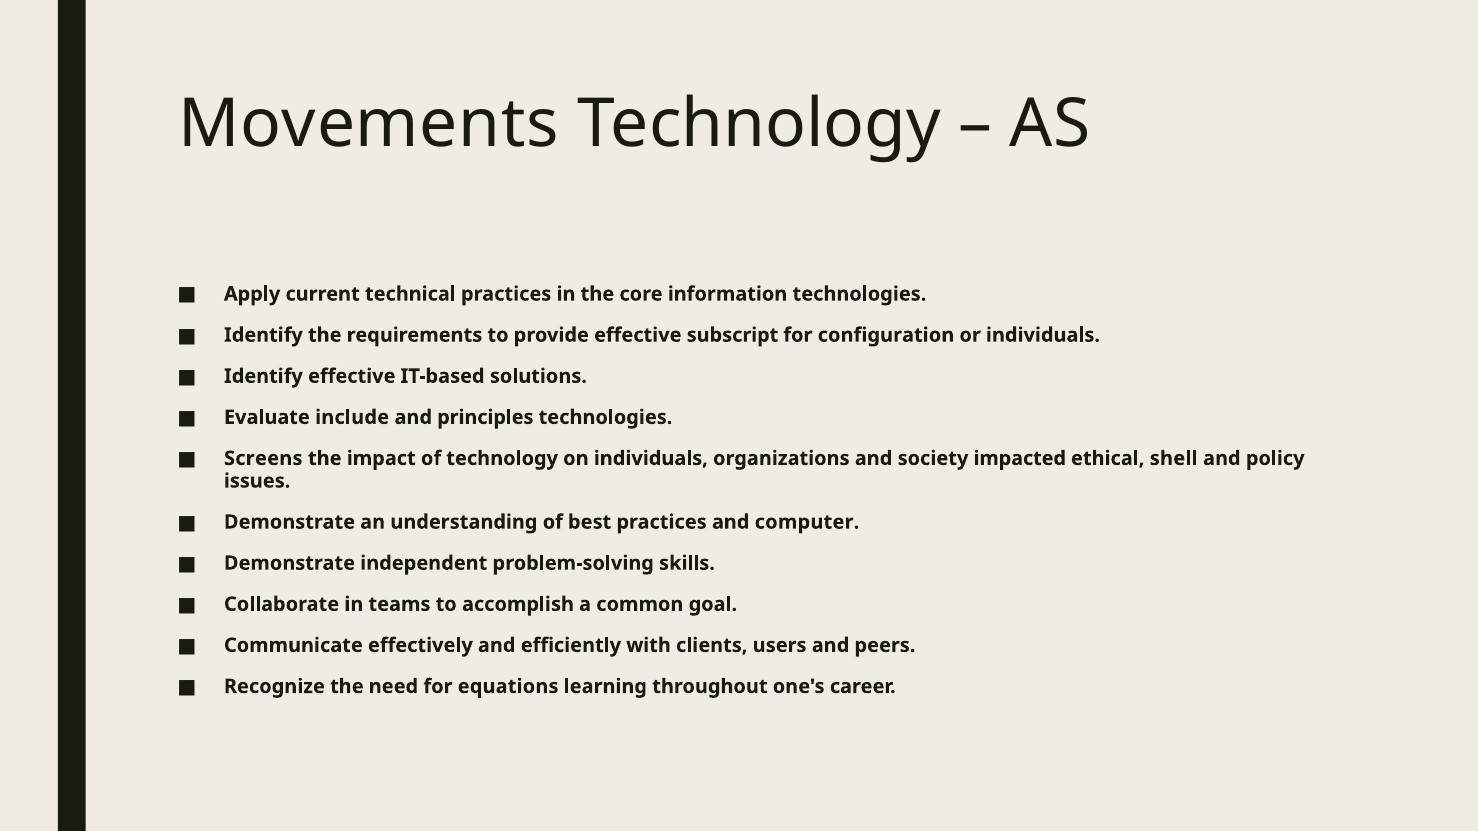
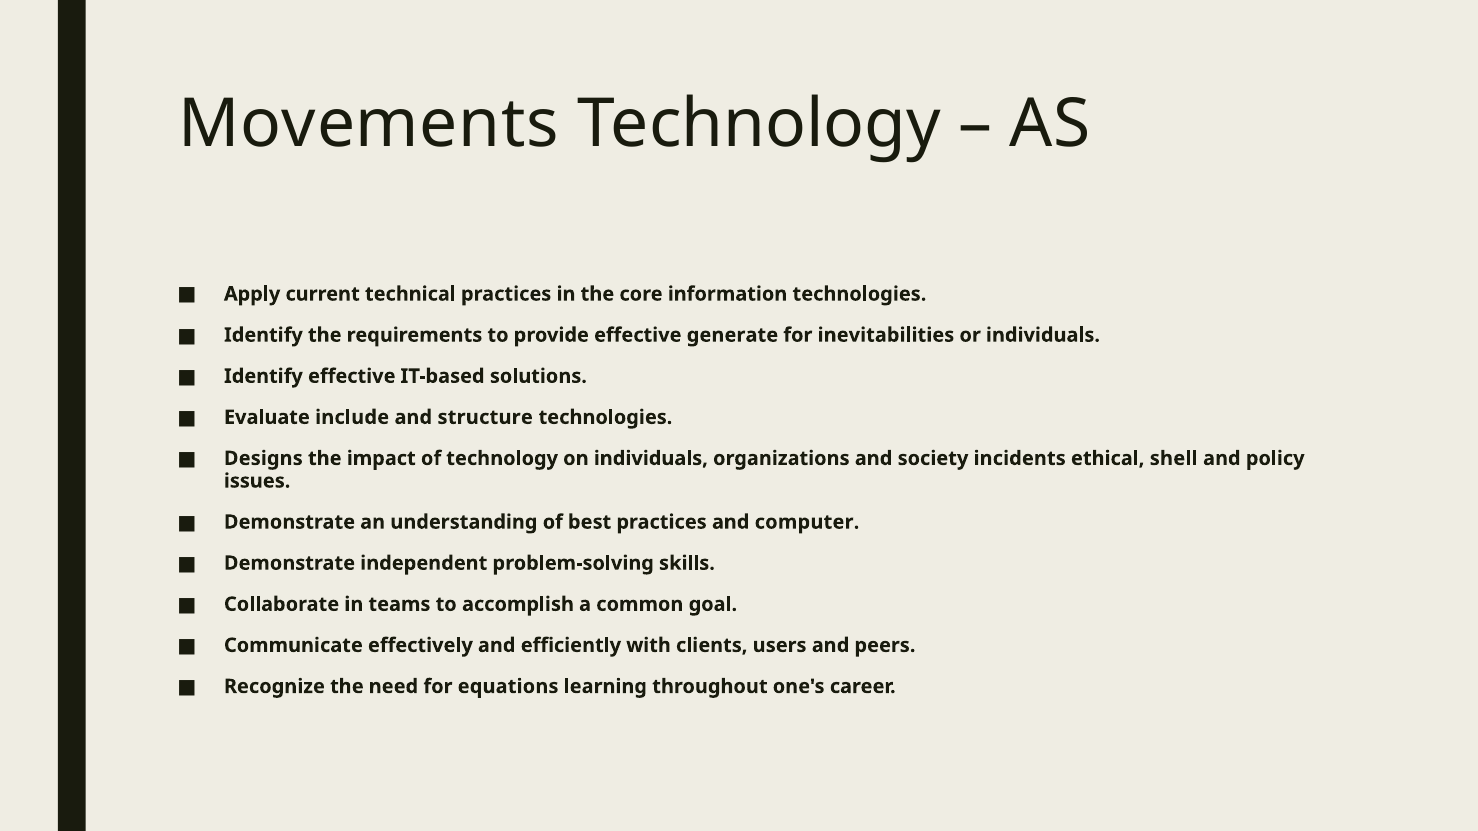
subscript: subscript -> generate (732, 335)
configuration: configuration -> inevitabilities (886, 335)
principles: principles -> structure (485, 417)
Screens: Screens -> Designs (263, 459)
impacted: impacted -> incidents (1020, 459)
